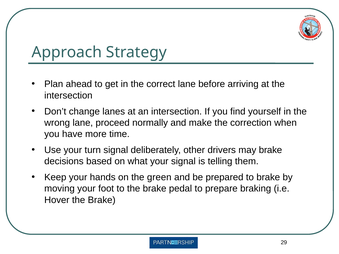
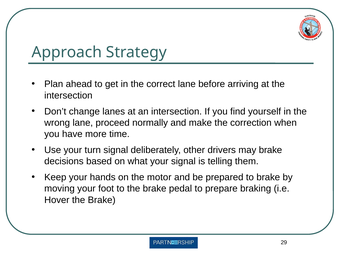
green: green -> motor (159, 177)
